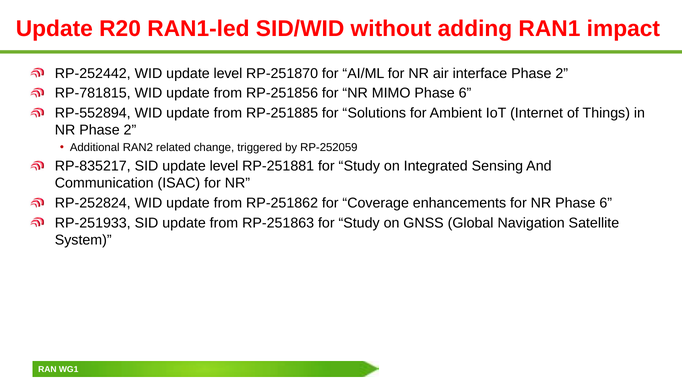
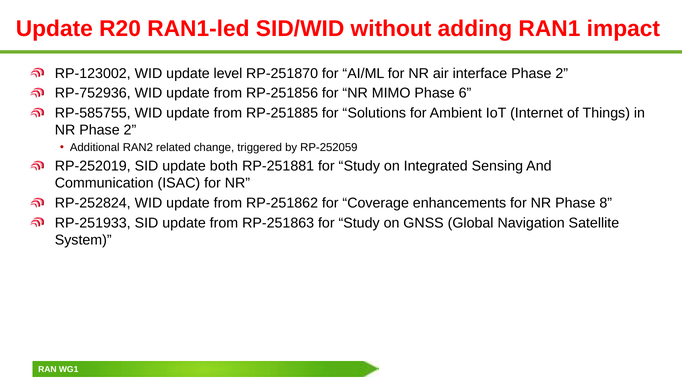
RP-252442: RP-252442 -> RP-123002 (93, 73)
RP-781815: RP-781815 -> RP-752936 (93, 93)
RP-552894: RP-552894 -> RP-585755 (93, 113)
RP-835217: RP-835217 -> RP-252019 (93, 166)
SID update level: level -> both (224, 166)
NR Phase 6: 6 -> 8 (606, 203)
